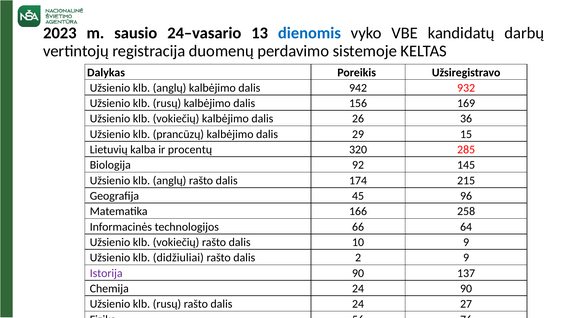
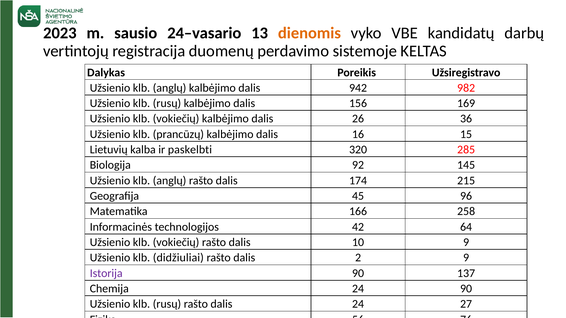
dienomis colour: blue -> orange (309, 33)
932: 932 -> 982 (466, 88)
29: 29 -> 16 (358, 134)
procentų: procentų -> paskelbti (190, 150)
66: 66 -> 42 (358, 227)
